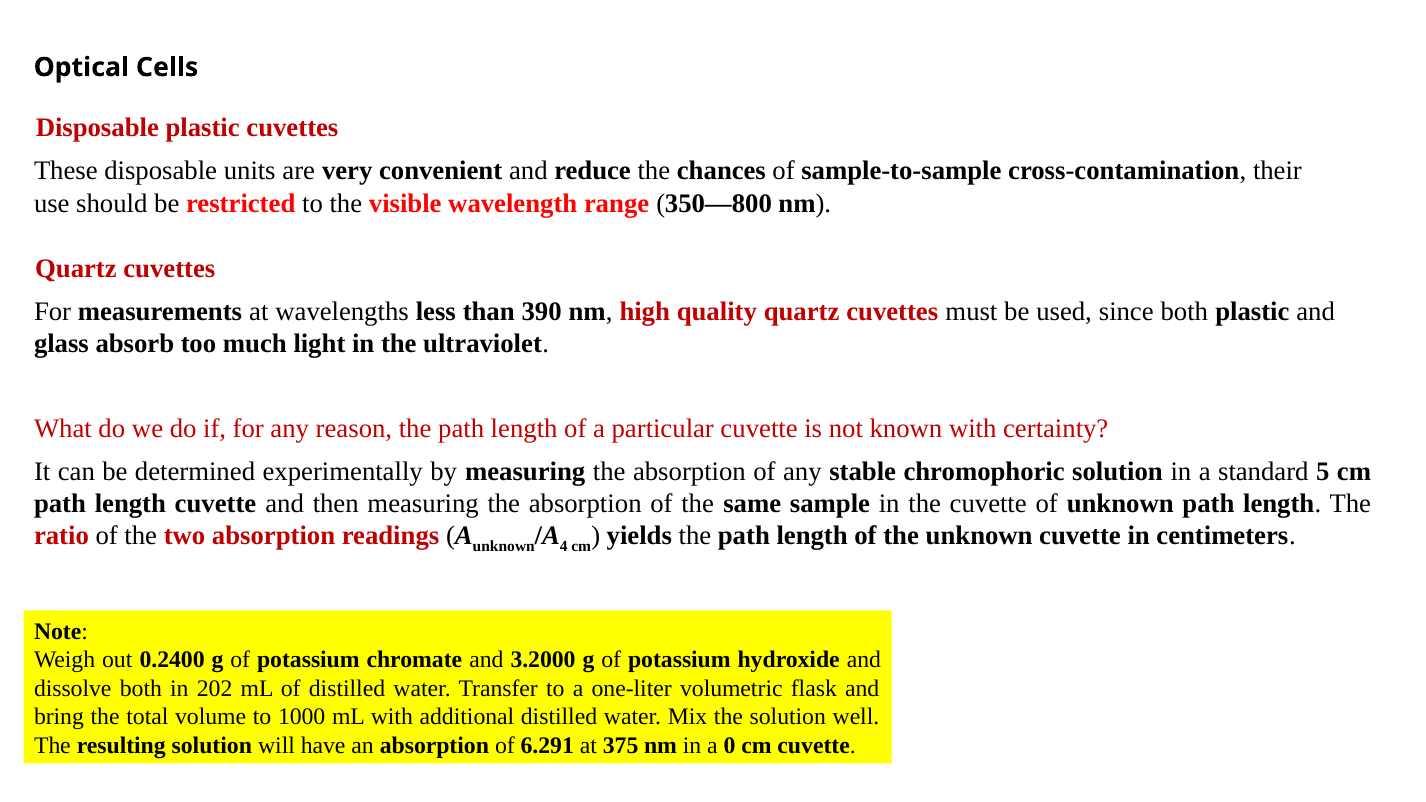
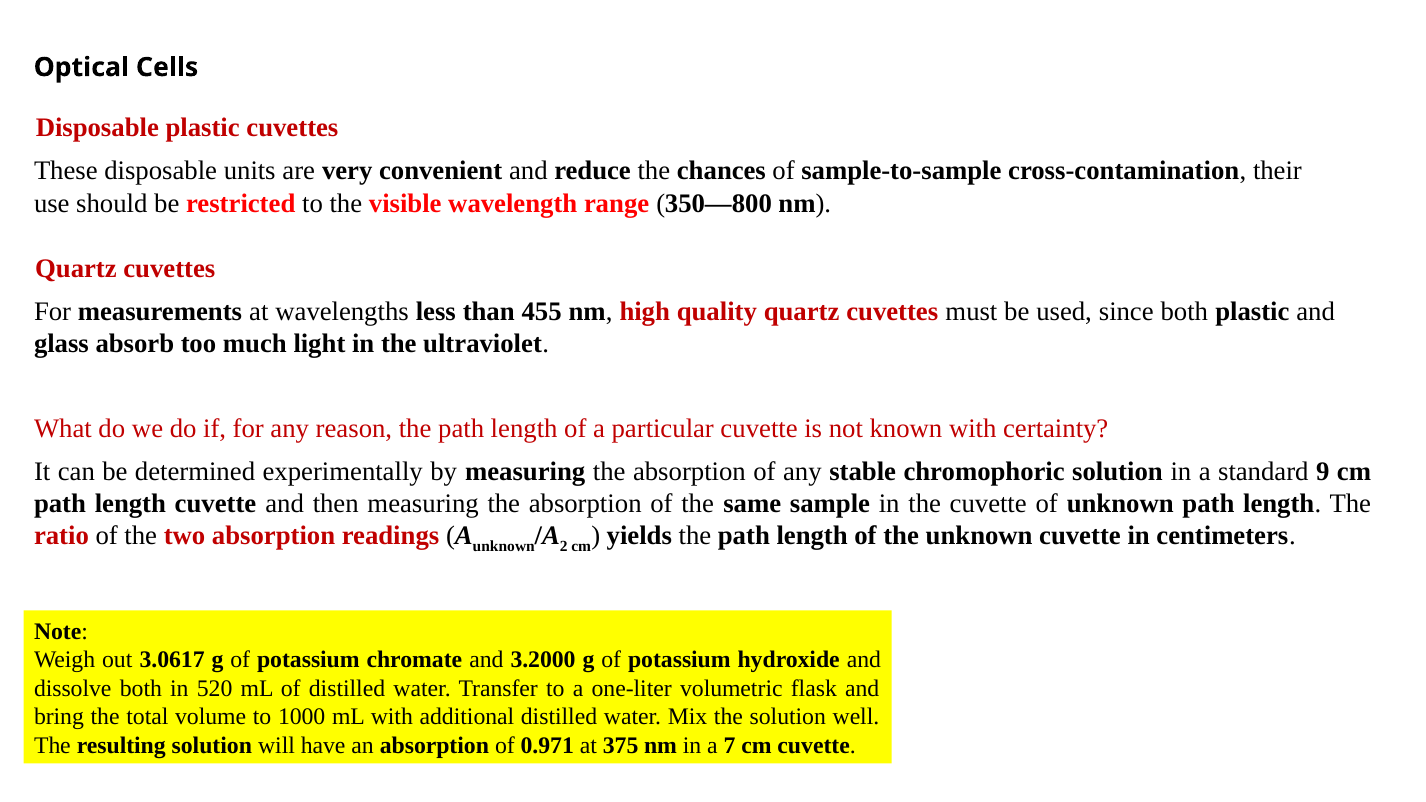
390: 390 -> 455 (542, 312)
5: 5 -> 9 (1323, 472)
4: 4 -> 2 (564, 546)
0.2400: 0.2400 -> 3.0617 (172, 660)
202: 202 -> 520 (215, 689)
6.291: 6.291 -> 0.971 (547, 746)
0: 0 -> 7 (730, 746)
